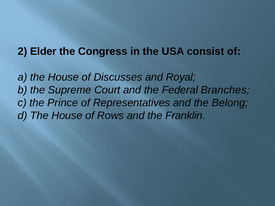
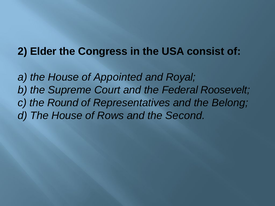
Discusses: Discusses -> Appointed (118, 77)
Branches: Branches -> Roosevelt (225, 90)
Prince: Prince -> Round (63, 103)
Franklin: Franklin -> Second (185, 116)
